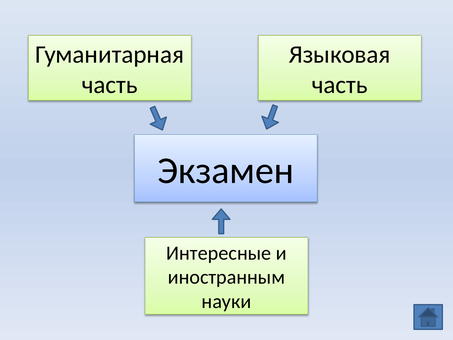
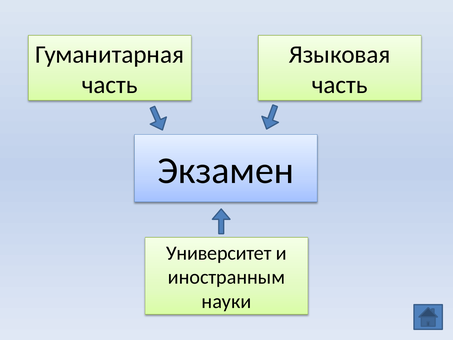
Интересные: Интересные -> Университет (219, 253)
